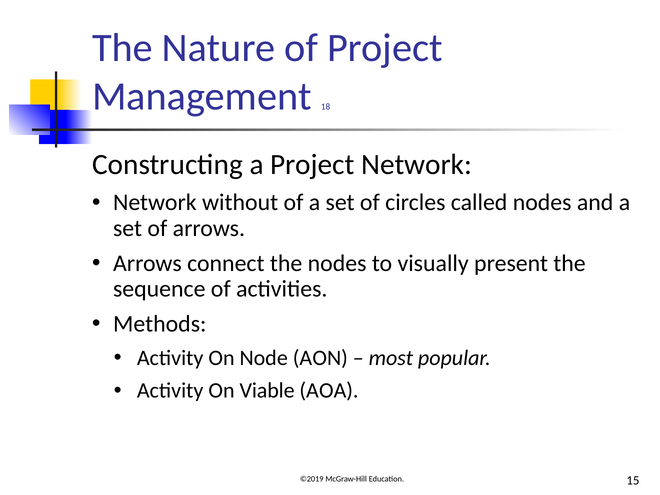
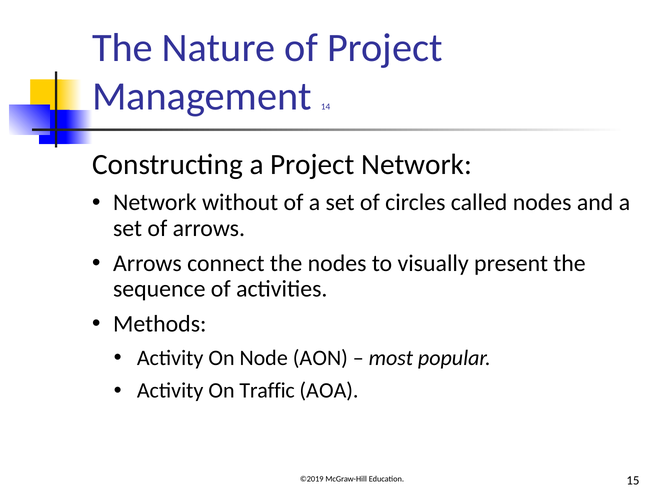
18: 18 -> 14 (326, 107)
Viable: Viable -> Traffic (267, 391)
